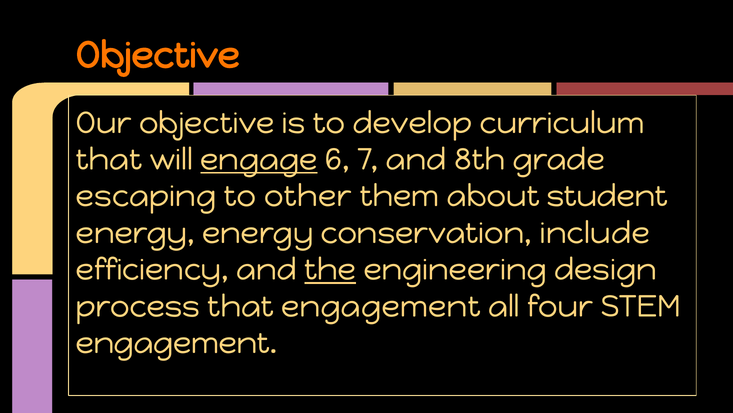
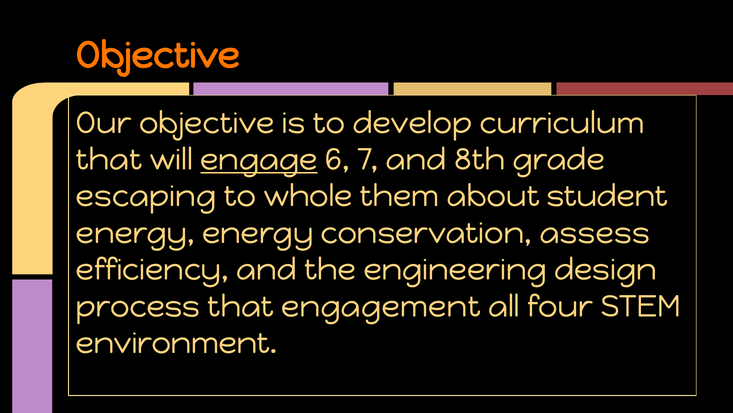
other: other -> whole (308, 196)
include: include -> assess (595, 233)
the underline: present -> none (330, 269)
engagement: engagement -> environment (177, 343)
